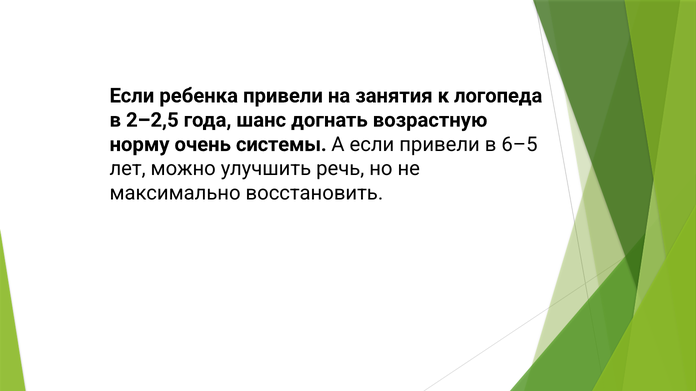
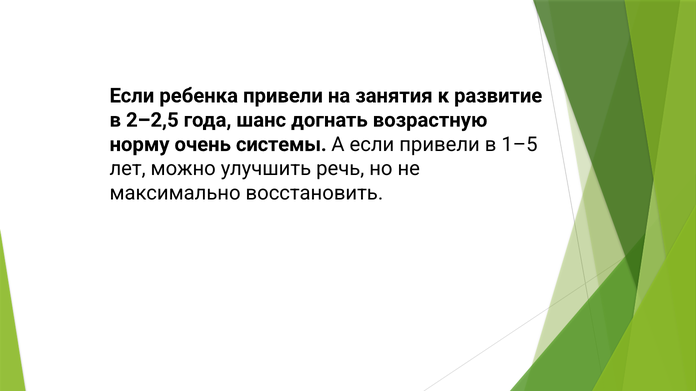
логопеда: логопеда -> развитие (498, 96)
6–5: 6–5 -> 1–5 (519, 145)
